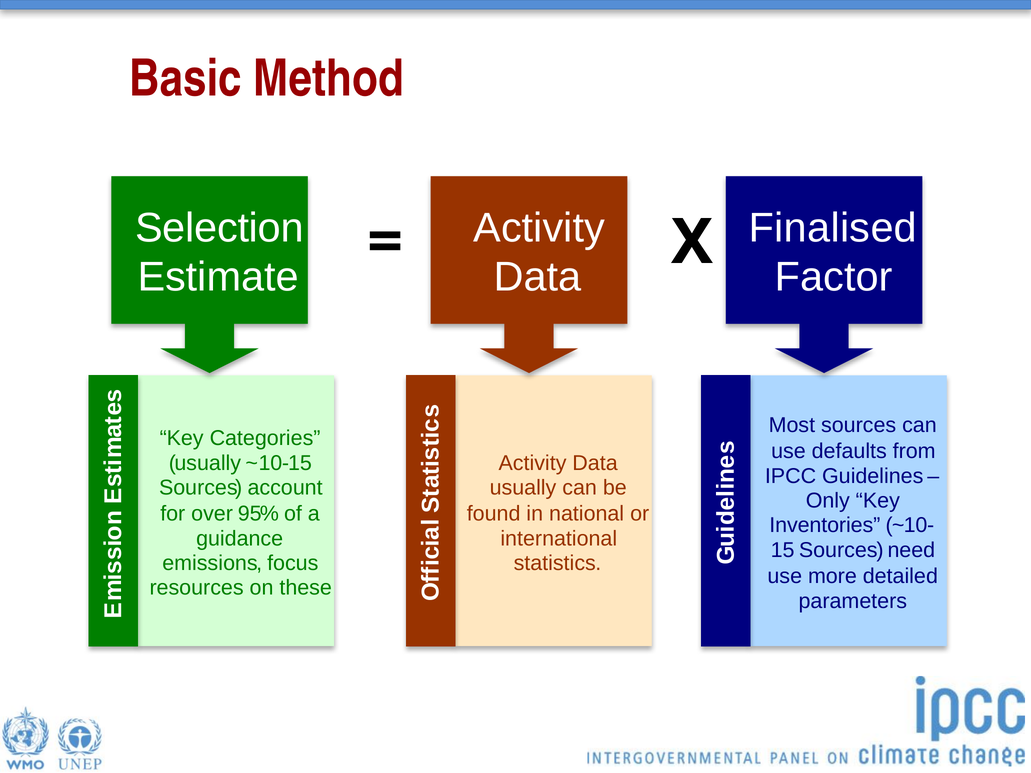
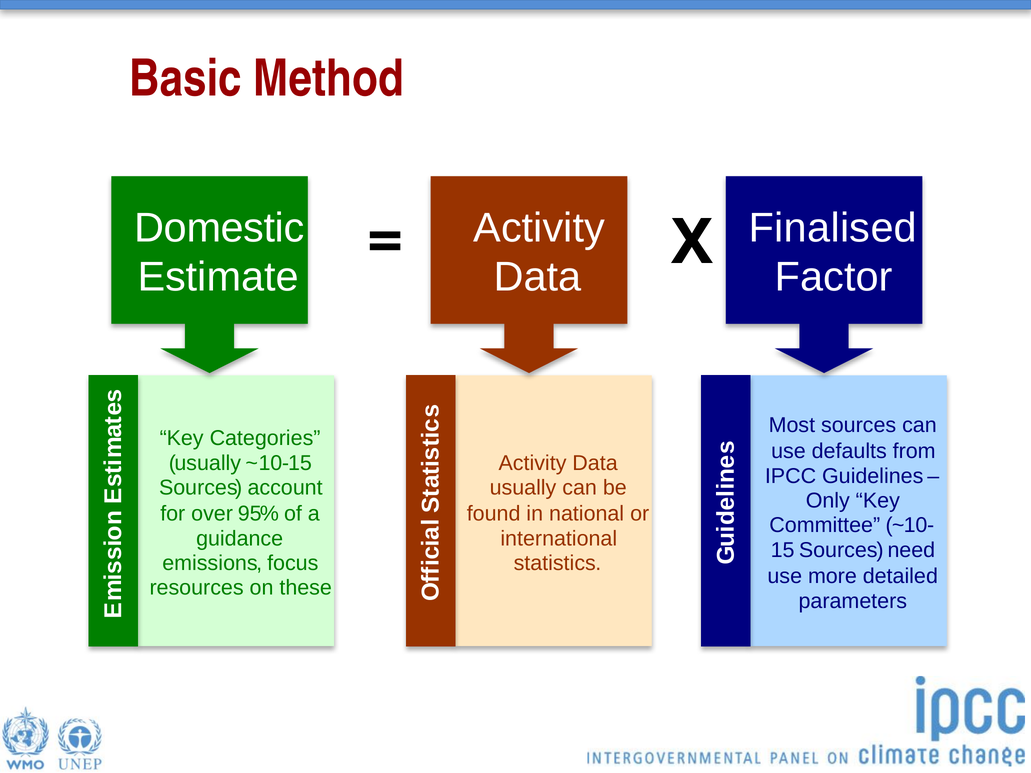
Selection: Selection -> Domestic (219, 228)
Inventories: Inventories -> Committee (825, 526)
